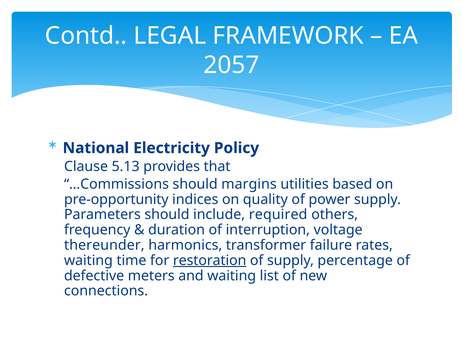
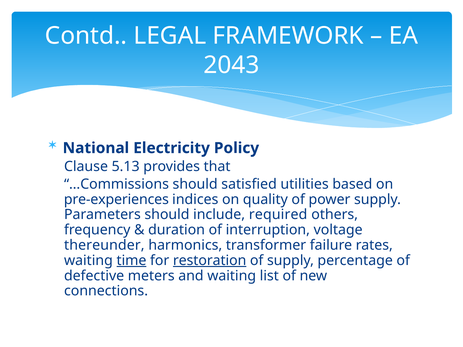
2057: 2057 -> 2043 (231, 65)
margins: margins -> satisfied (249, 184)
pre-opportunity: pre-opportunity -> pre-experiences (116, 200)
time underline: none -> present (131, 261)
